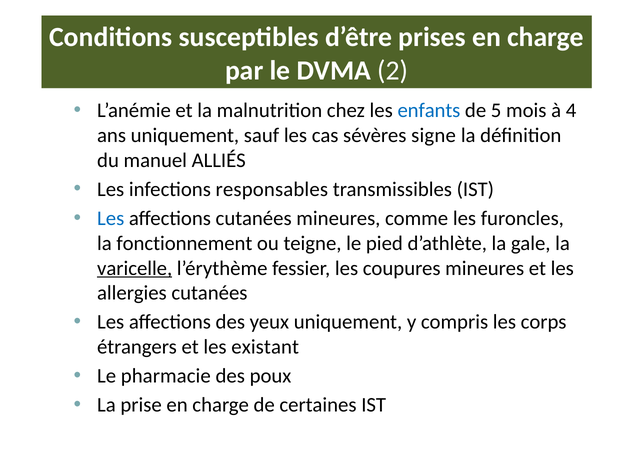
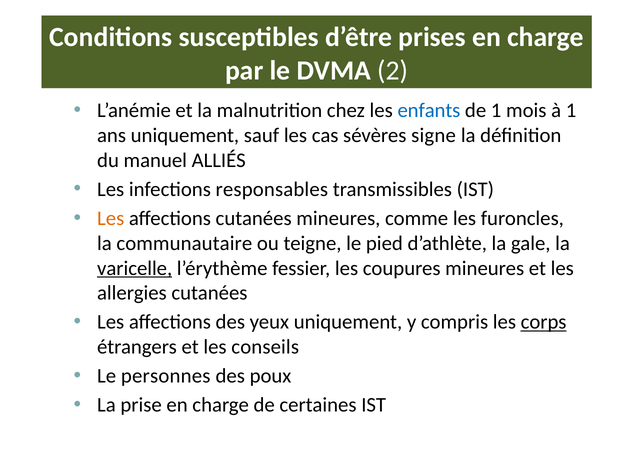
de 5: 5 -> 1 (496, 110)
à 4: 4 -> 1 (571, 110)
Les colour: blue -> orange (111, 218)
fonctionnement: fonctionnement -> communautaire (184, 243)
corps underline: none -> present (544, 322)
existant: existant -> conseils (265, 347)
pharmacie: pharmacie -> personnes (166, 376)
